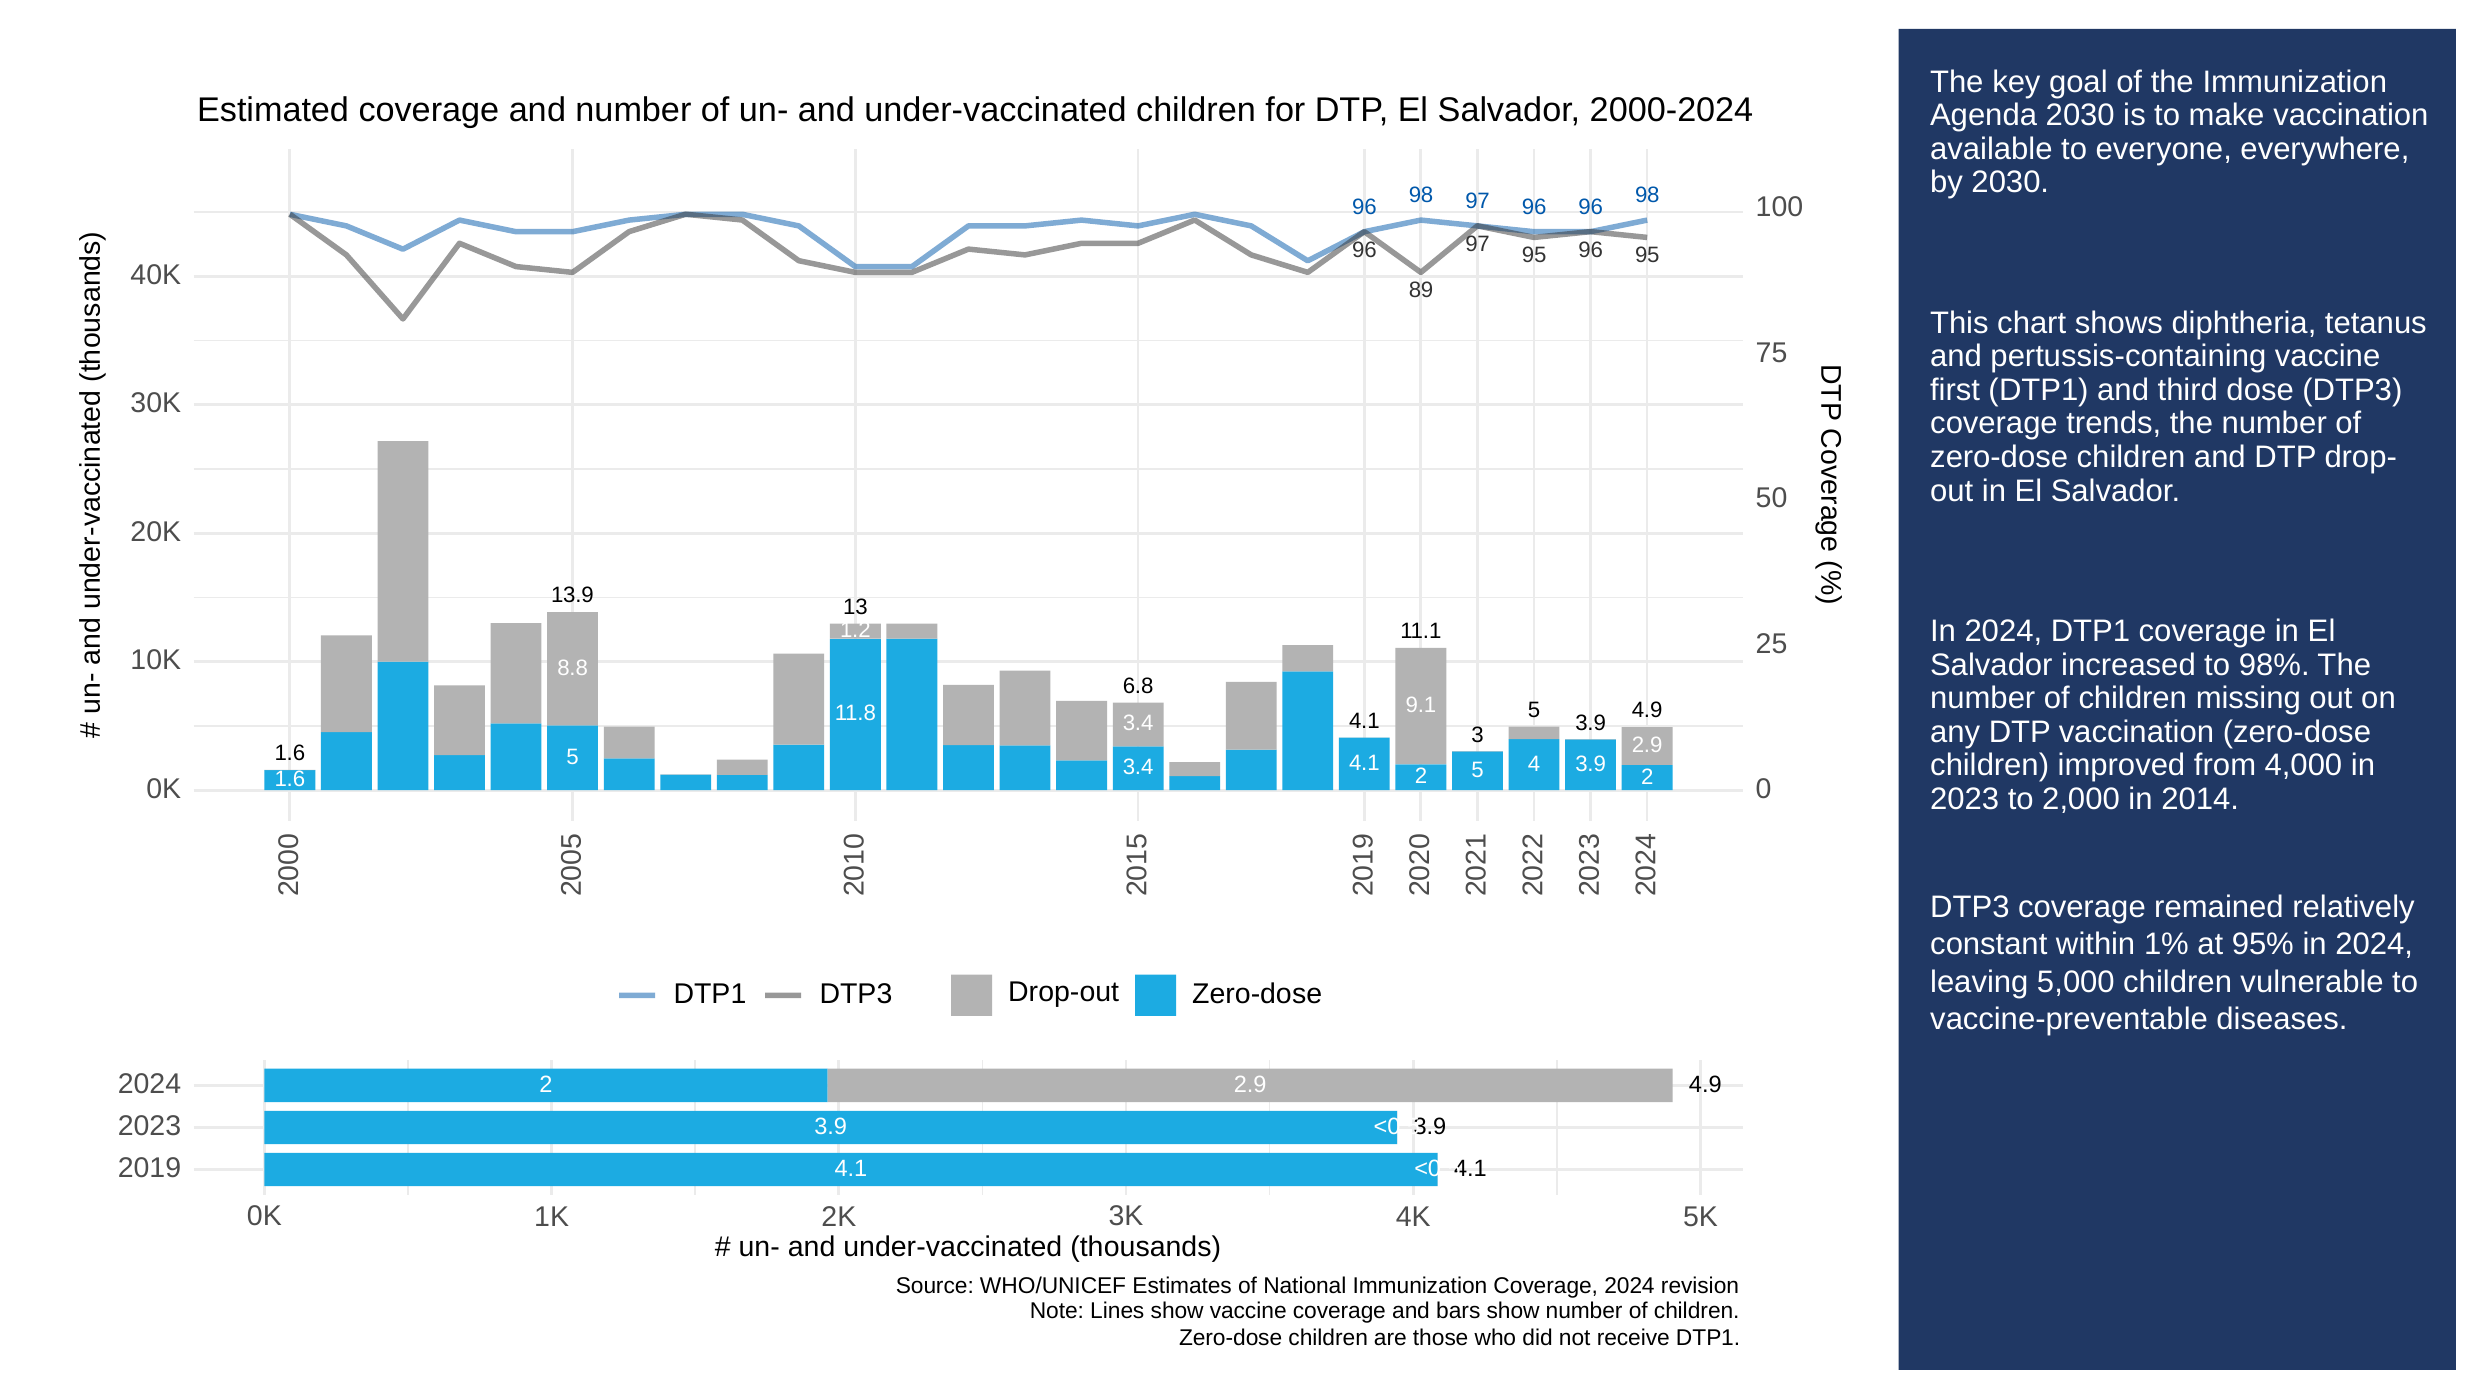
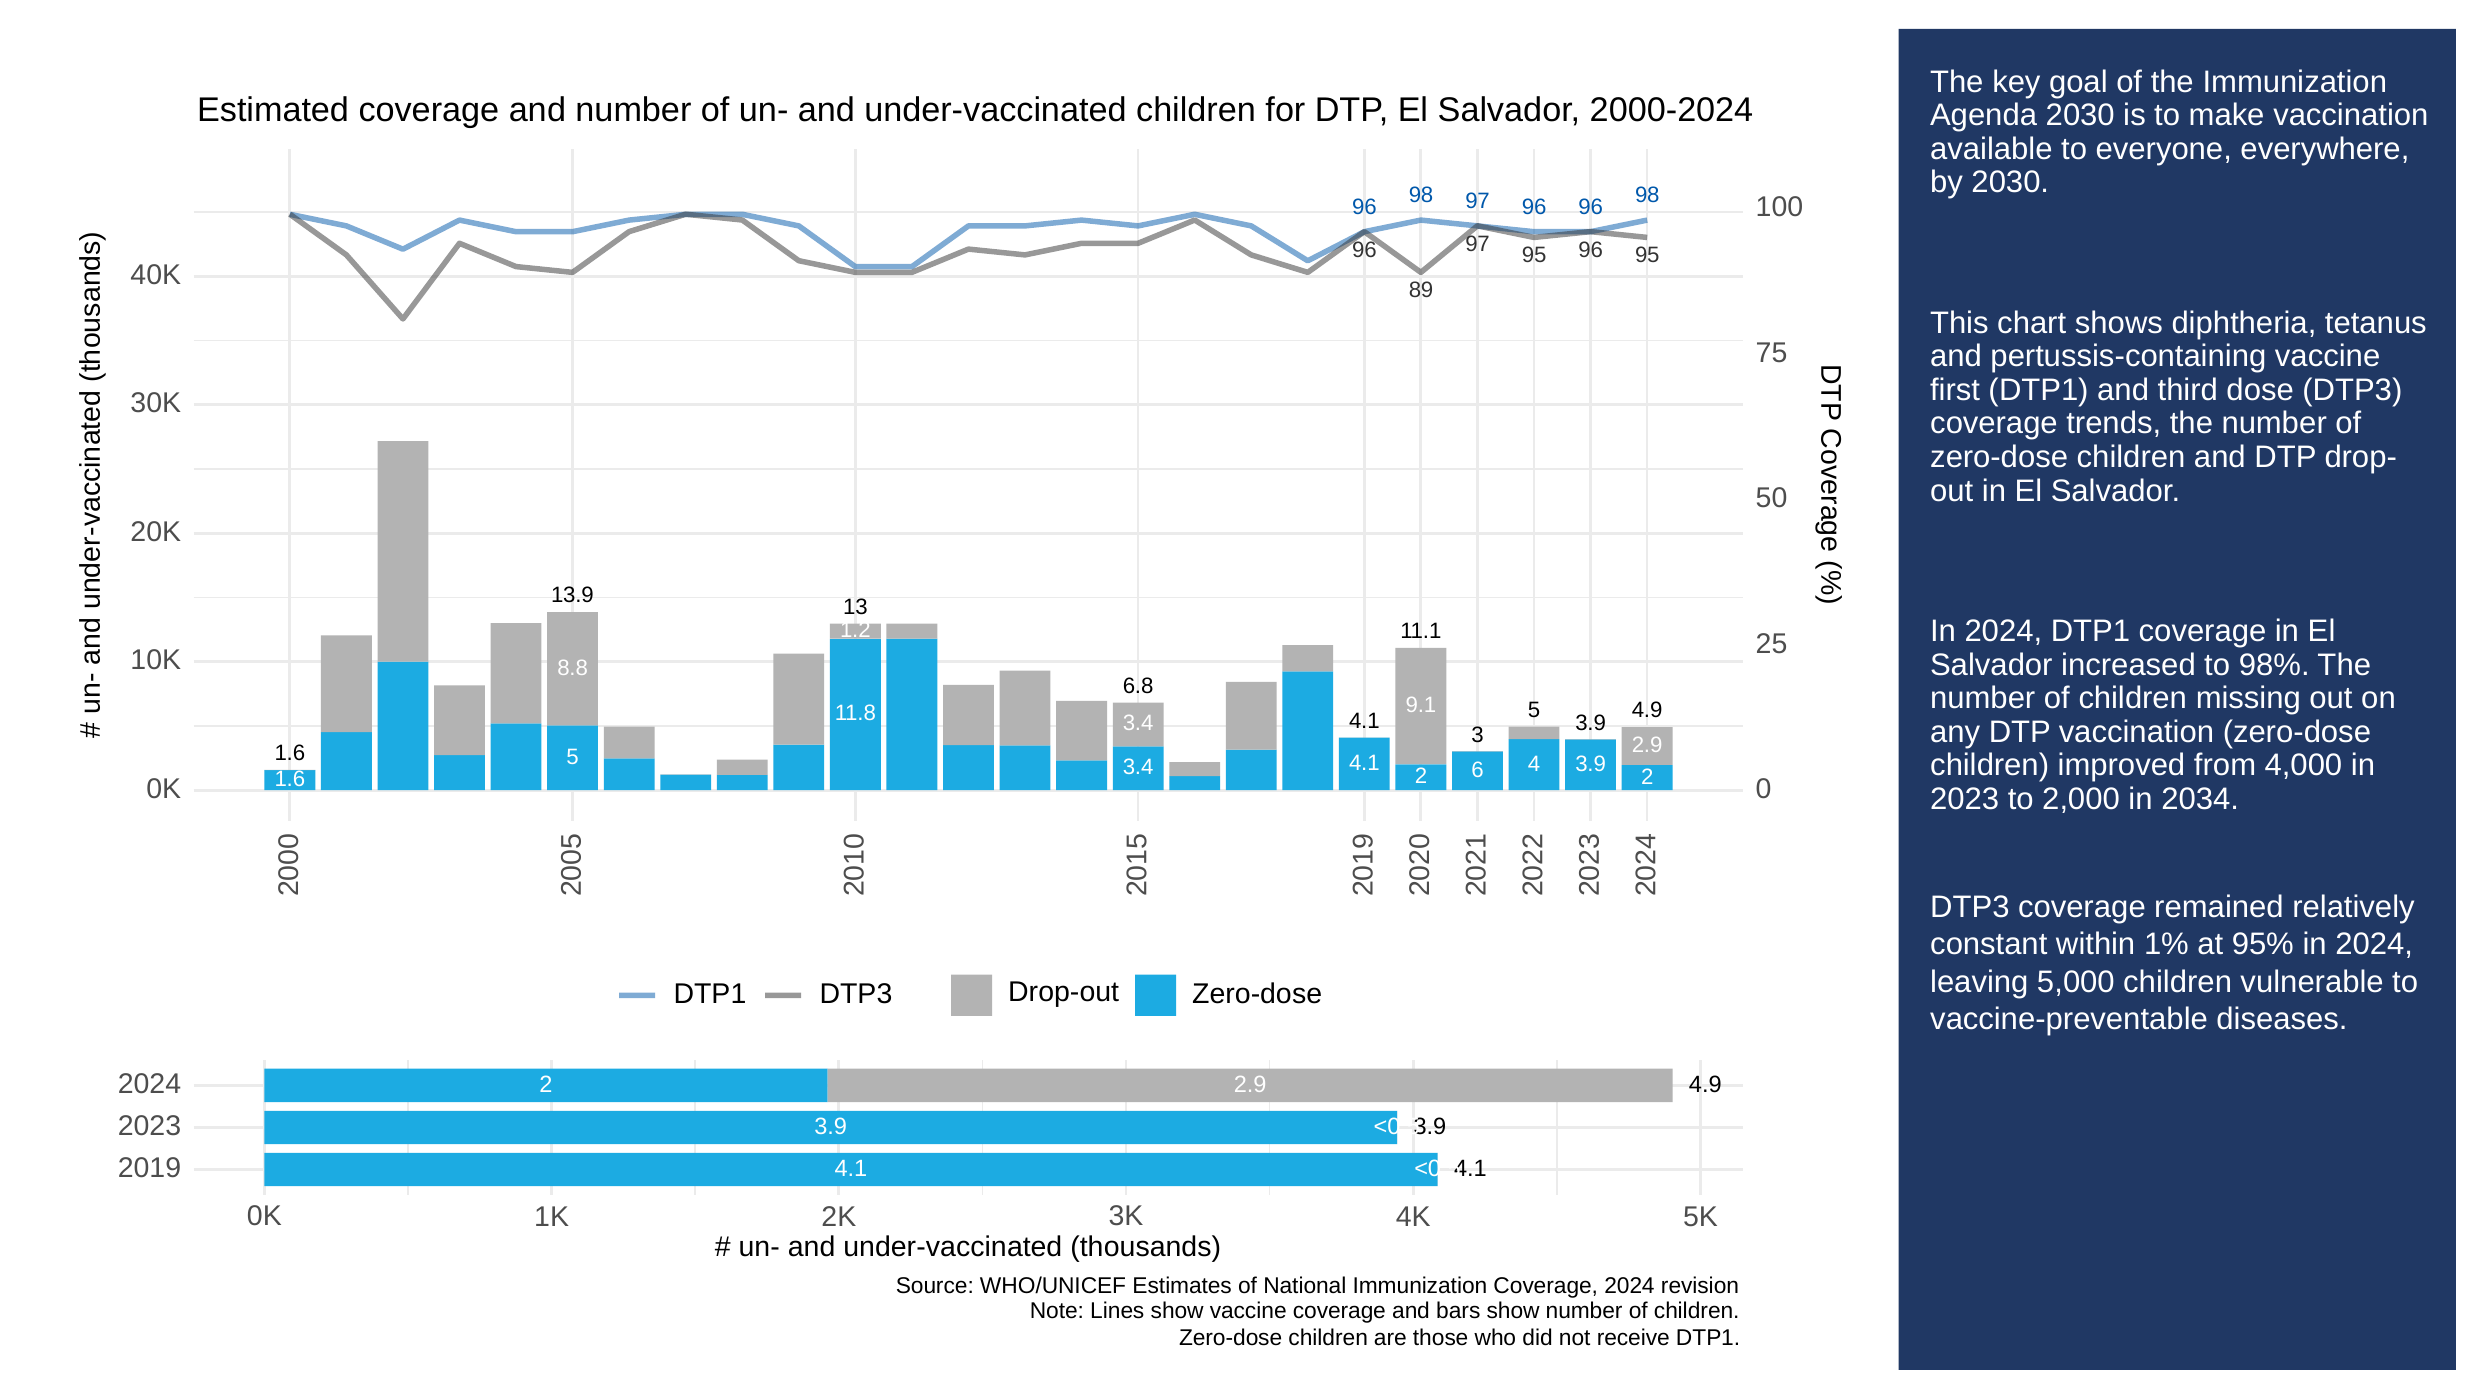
2 5: 5 -> 6 (1478, 770)
2014: 2014 -> 2034 (2200, 799)
